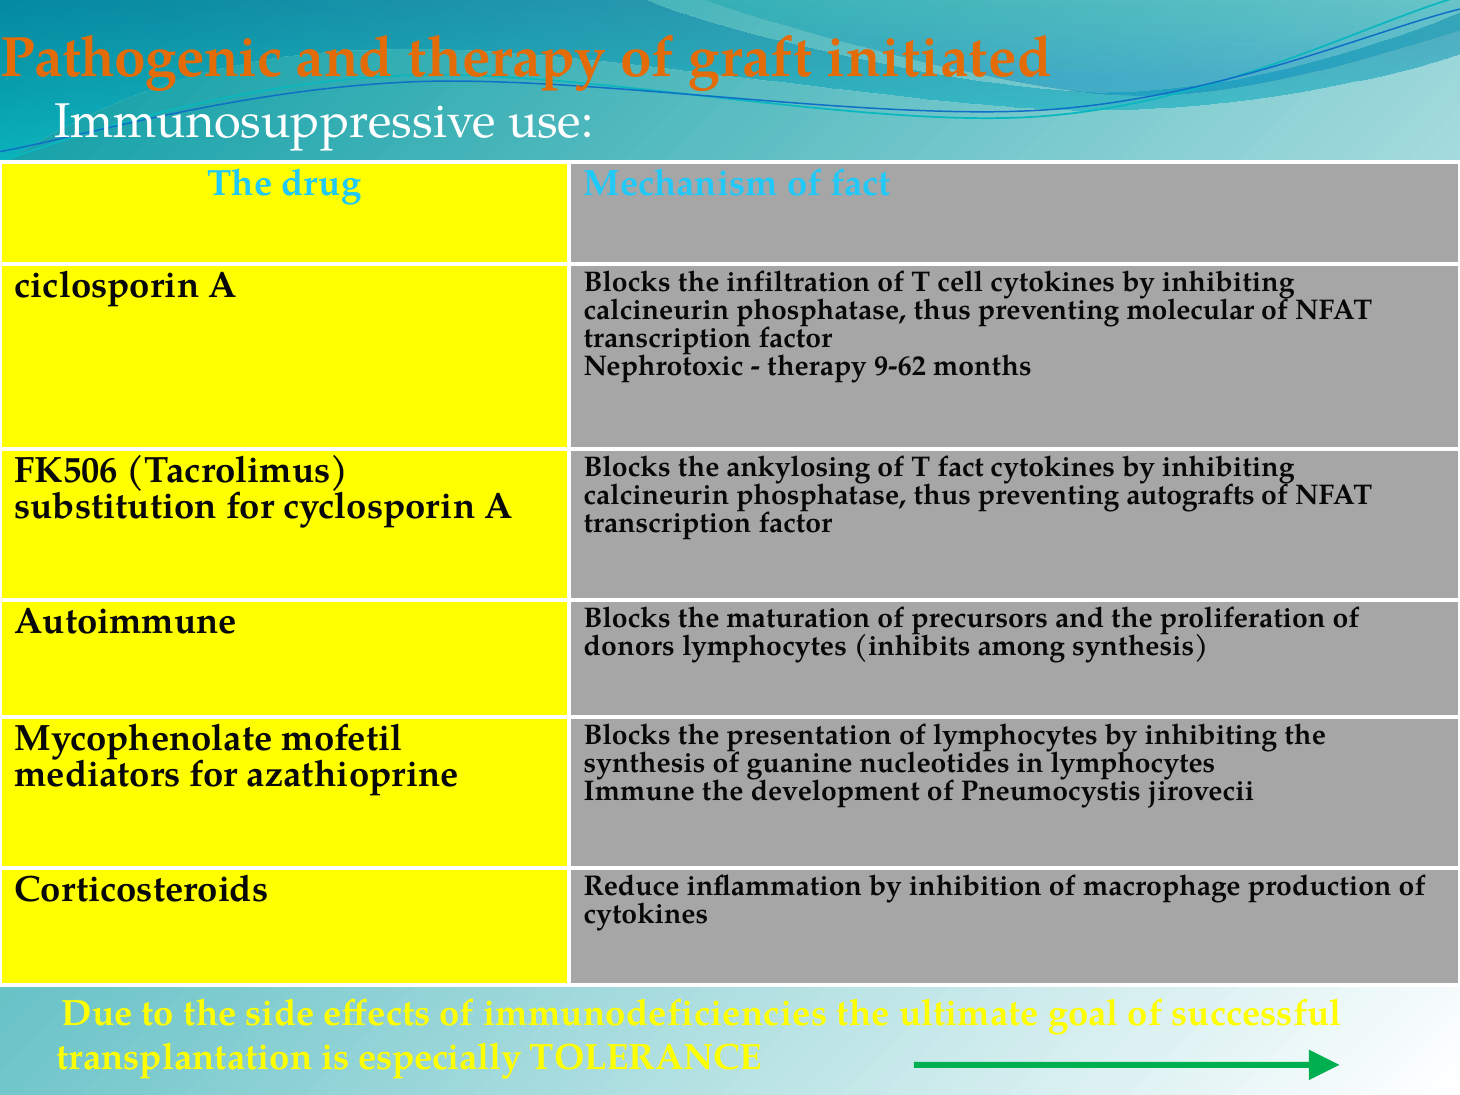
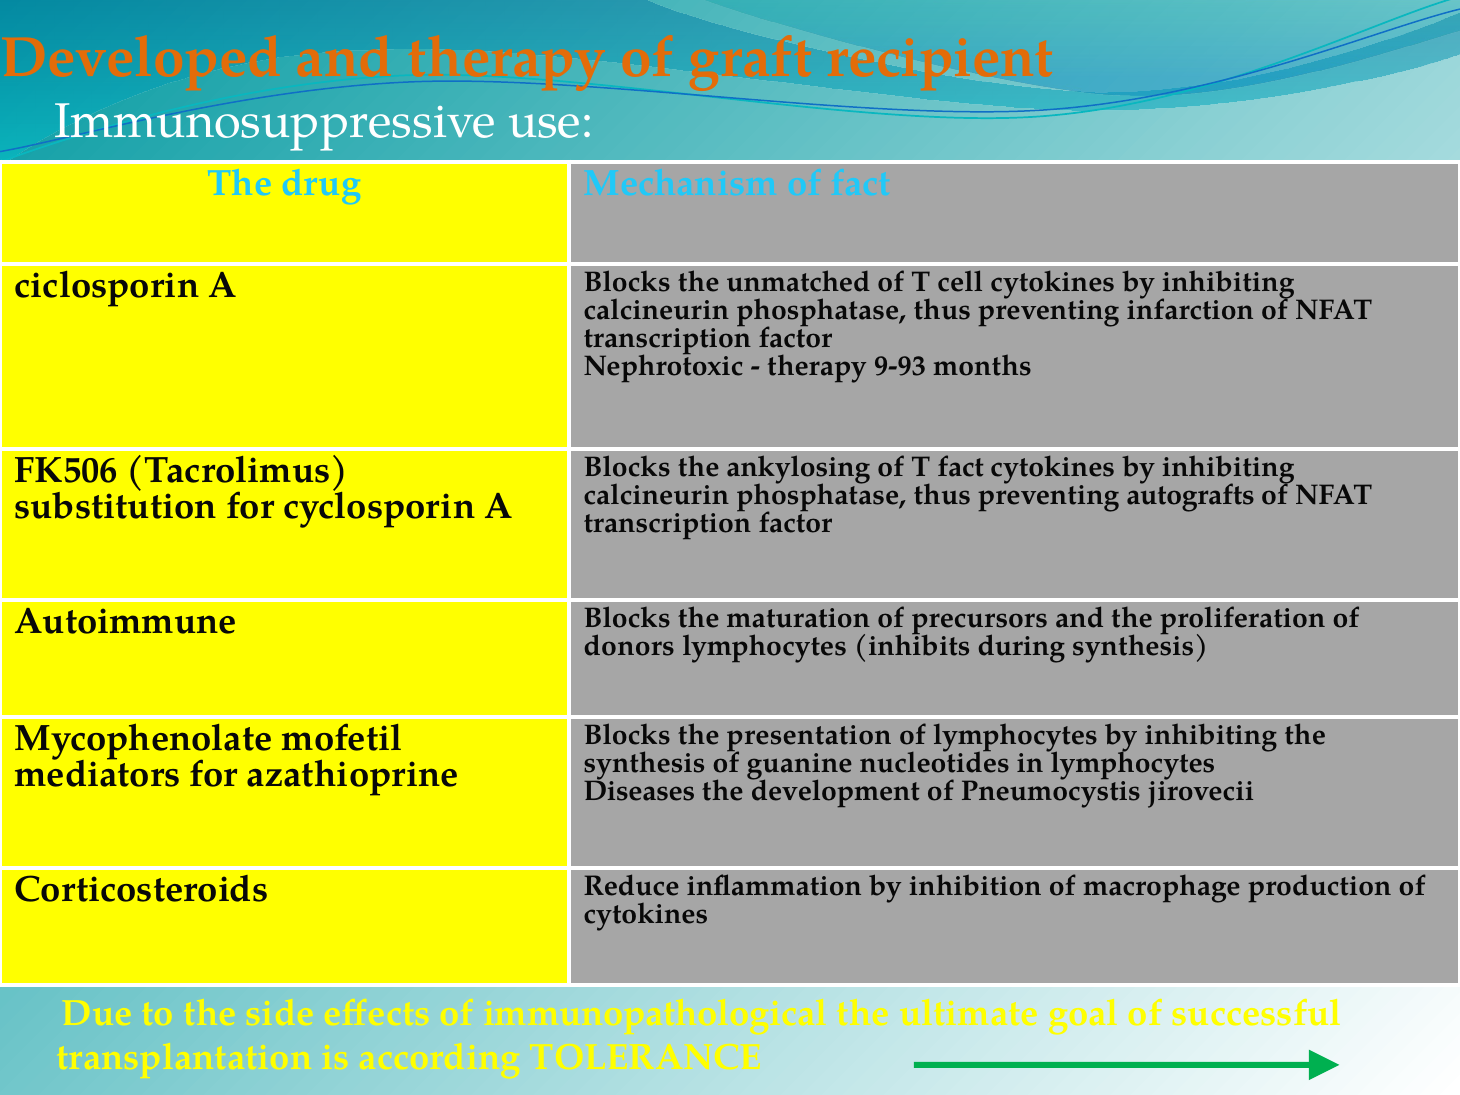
Pathogenic: Pathogenic -> Developed (141, 58)
initiated: initiated -> recipient (940, 58)
infiltration: infiltration -> unmatched (798, 282)
molecular: molecular -> infarction (1190, 310)
9-62: 9-62 -> 9-93 (900, 366)
among: among -> during (1021, 646)
Immune: Immune -> Diseases (639, 791)
immunodeficiencies: immunodeficiencies -> immunopathological (655, 1014)
especially: especially -> according (440, 1058)
